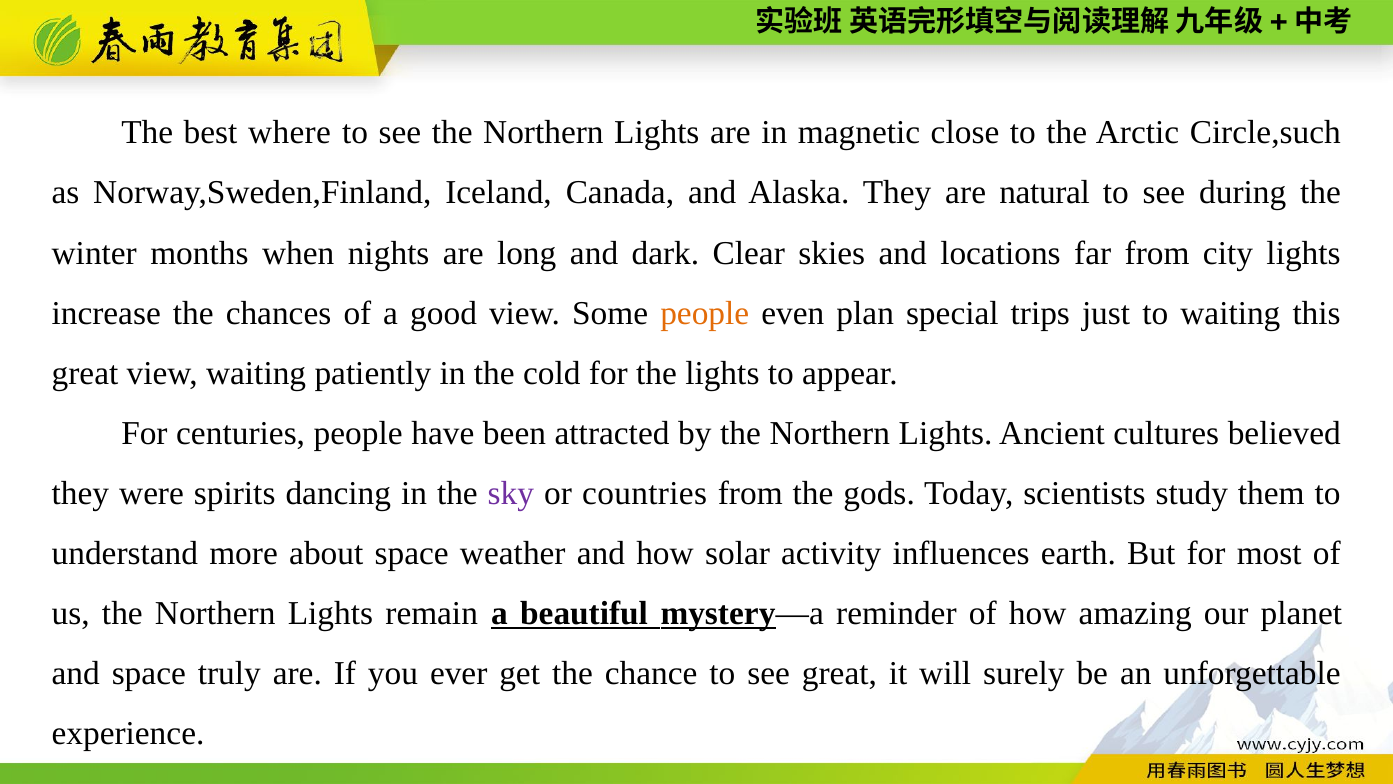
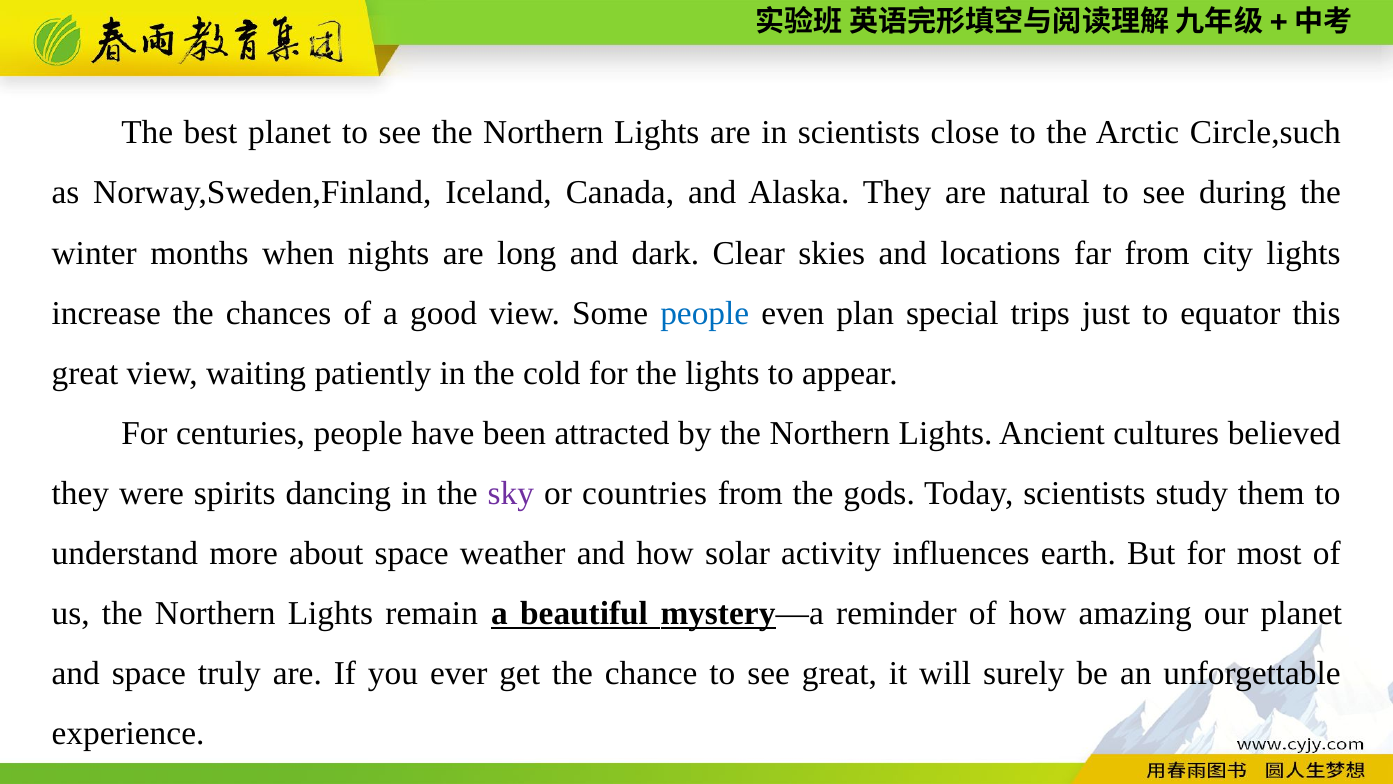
best where: where -> planet (290, 133)
in magnetic: magnetic -> scientists (859, 133)
people colour: orange -> blue (705, 313)
to waiting: waiting -> equator (1230, 313)
